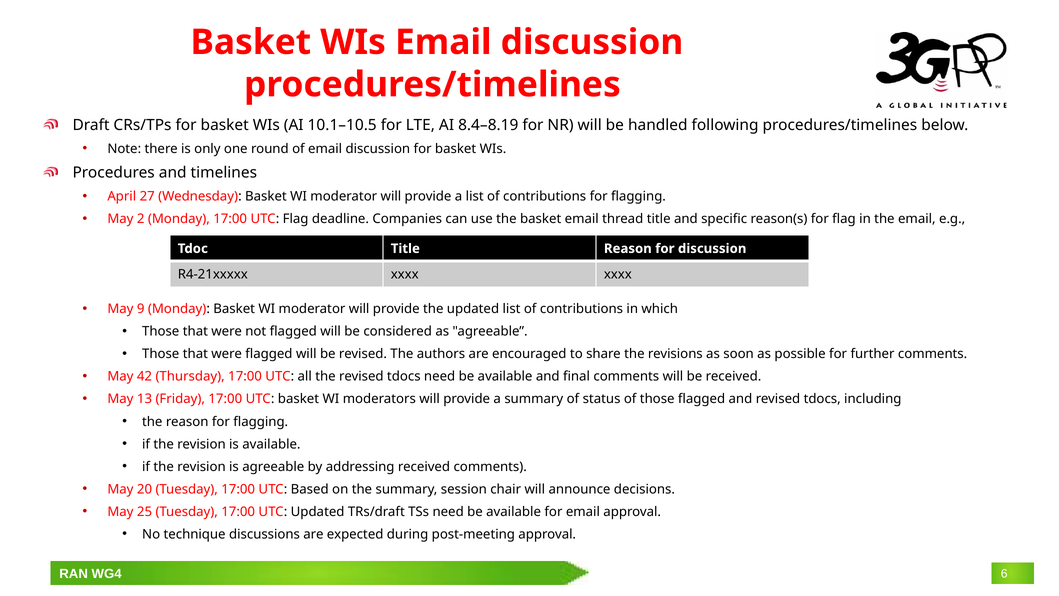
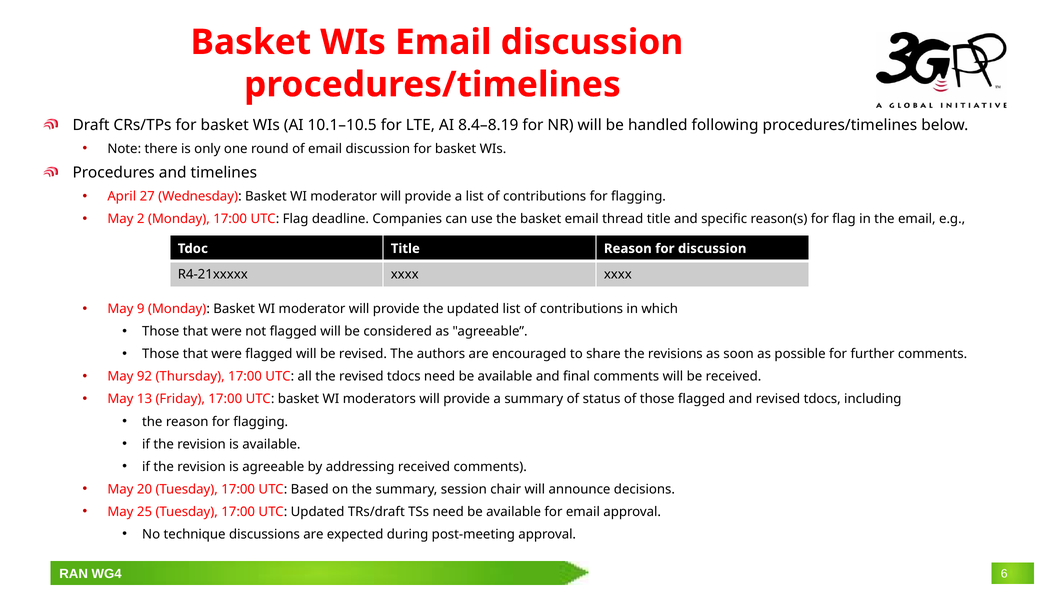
42: 42 -> 92 (144, 376)
